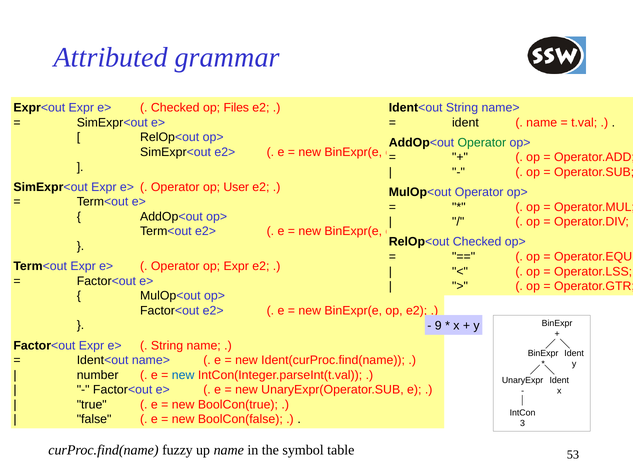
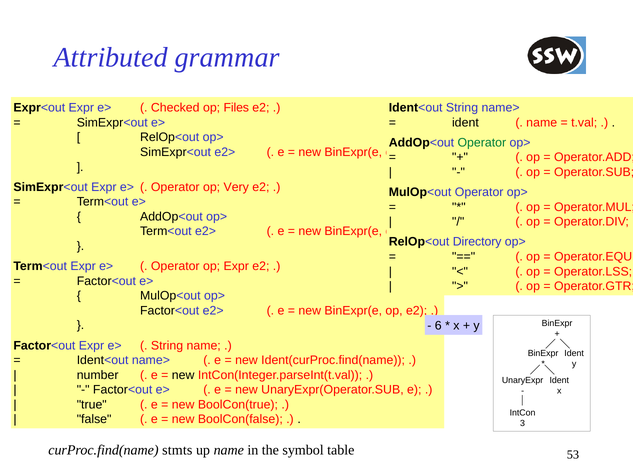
User: User -> Very (236, 187)
RelOp<out Checked: Checked -> Directory (477, 242)
9: 9 -> 6 (438, 326)
new colour: blue -> black (183, 375)
fuzzy: fuzzy -> stmts (177, 450)
